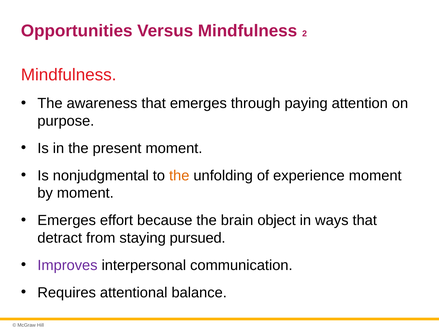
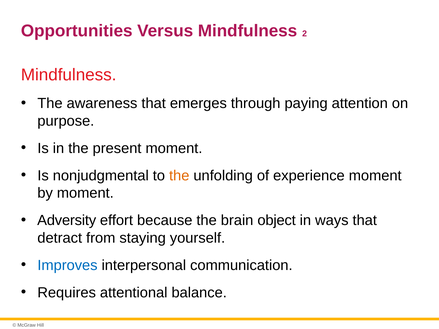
Emerges: Emerges -> Adversity (67, 221)
pursued: pursued -> yourself (198, 238)
Improves colour: purple -> blue (67, 265)
